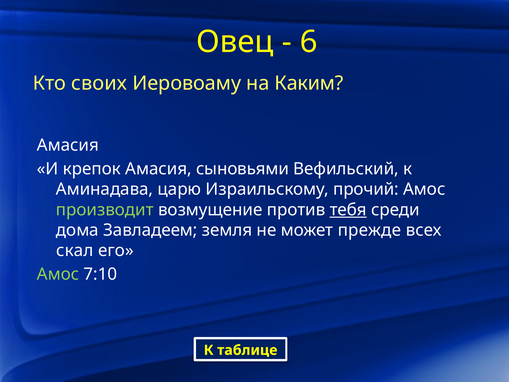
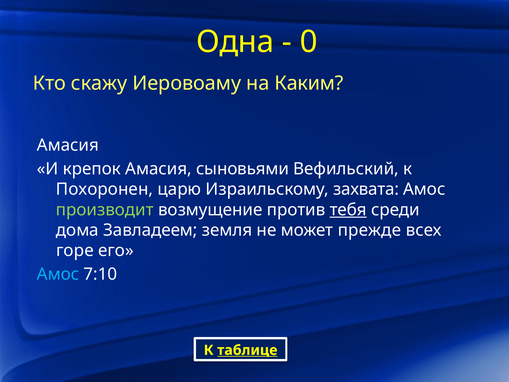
Овец: Овец -> Одна (235, 42)
6: 6 -> 0 (309, 42)
своих: своих -> скажу (99, 83)
Аминадава: Аминадава -> Похоронен (105, 189)
прочий: прочий -> захвата (366, 189)
скал: скал -> горе (75, 250)
Амос colour: light green -> light blue (58, 274)
таблице underline: none -> present (247, 350)
